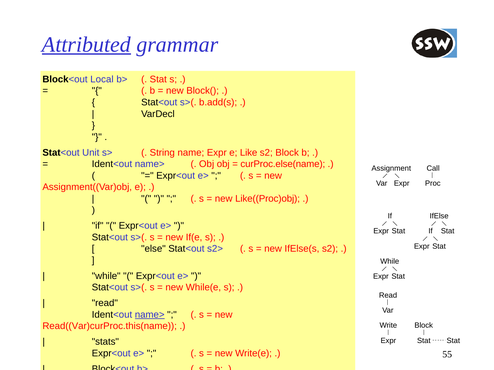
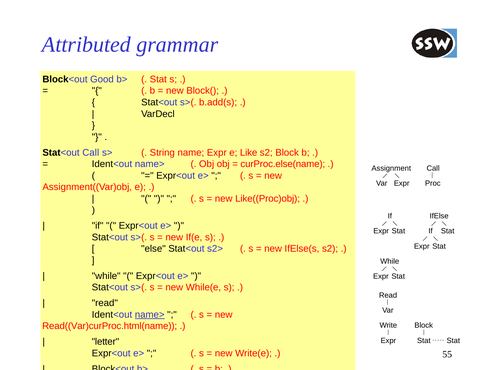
Attributed underline: present -> none (86, 45)
Local: Local -> Good (102, 79)
Stat<out Unit: Unit -> Call (91, 153)
Read((Var)curProc.this(name: Read((Var)curProc.this(name -> Read((Var)curProc.html(name (110, 327)
stats: stats -> letter (105, 342)
